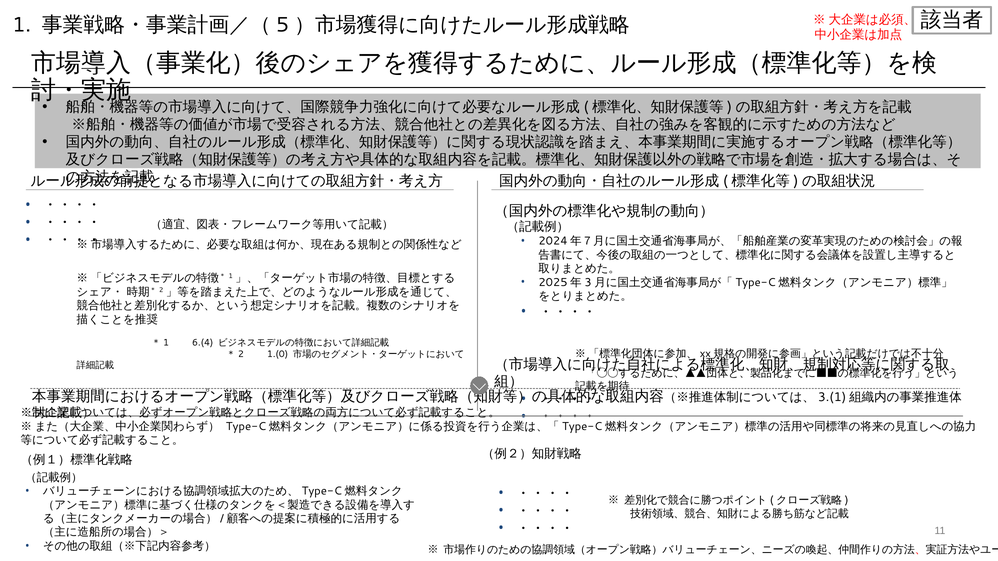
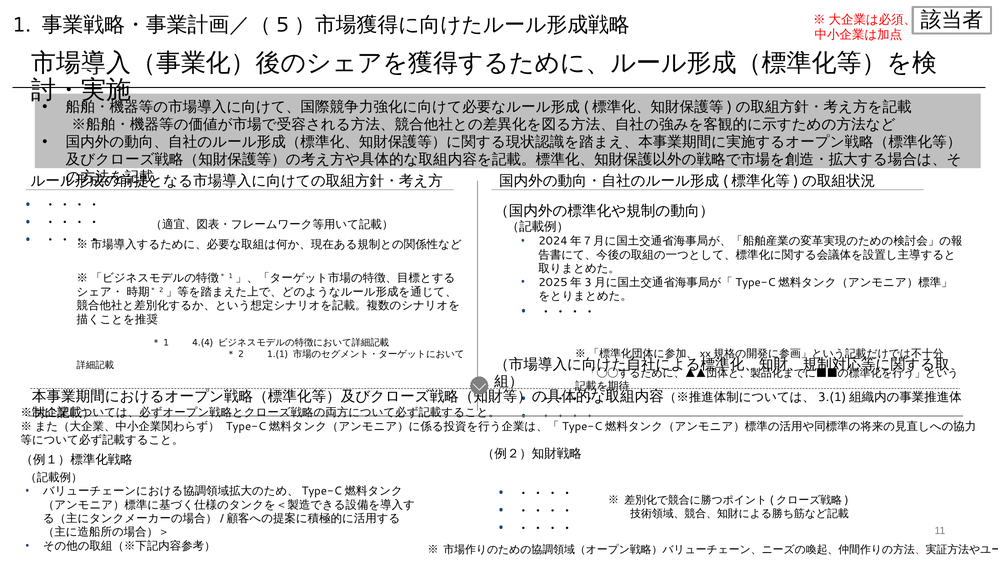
6.(4: 6.(4 -> 4.(4 (203, 343)
1.(0: 1.(0 -> 1.(1 (278, 354)
